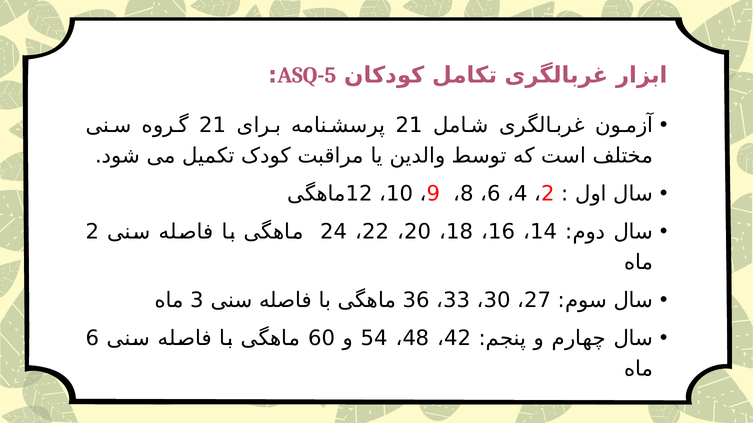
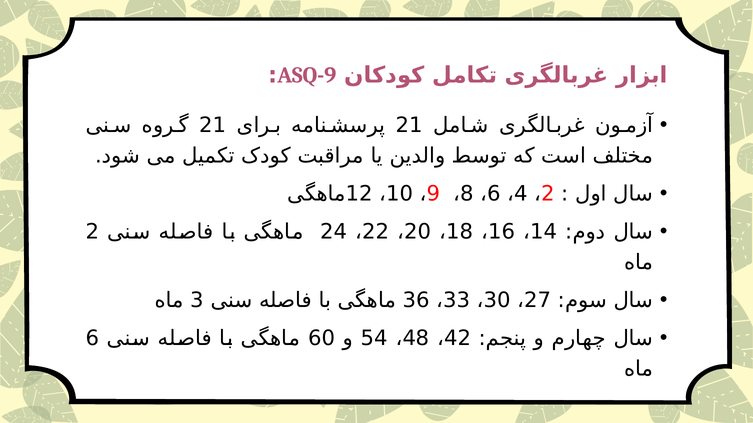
ASQ-5: ASQ-5 -> ASQ-9 (307, 75)
